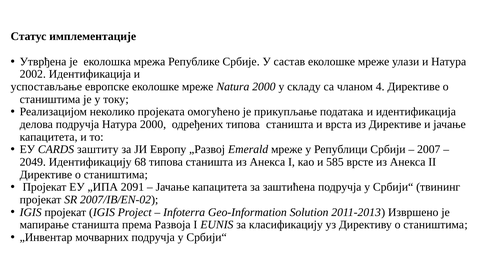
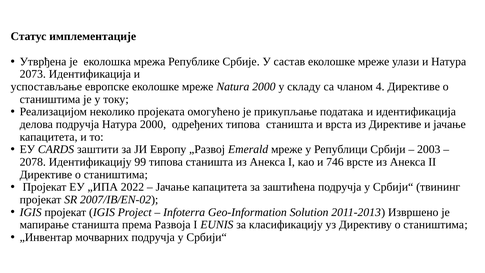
2002: 2002 -> 2073 (33, 74)
заштиту: заштиту -> заштити (98, 149)
2007: 2007 -> 2003 (429, 149)
2049: 2049 -> 2078 (33, 162)
68: 68 -> 99 (140, 162)
585: 585 -> 746 (335, 162)
2091: 2091 -> 2022 (132, 187)
